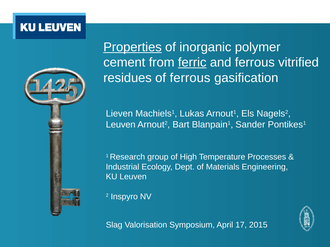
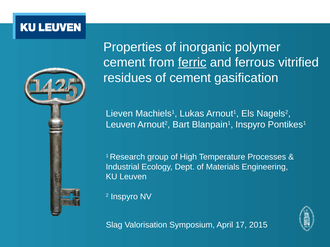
Properties underline: present -> none (132, 47)
of ferrous: ferrous -> cement (190, 78)
Blanpain1 Sander: Sander -> Inspyro (250, 125)
